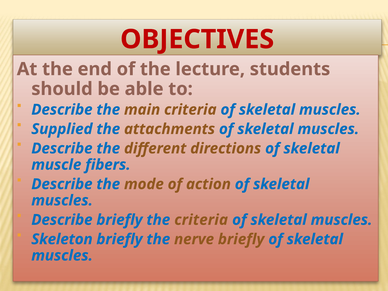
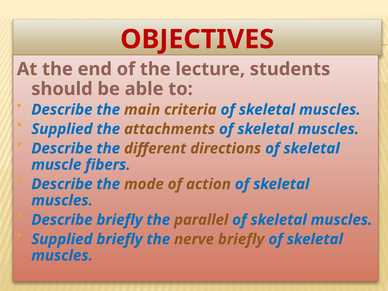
the criteria: criteria -> parallel (201, 220)
Skeleton: Skeleton -> Supplied (62, 239)
